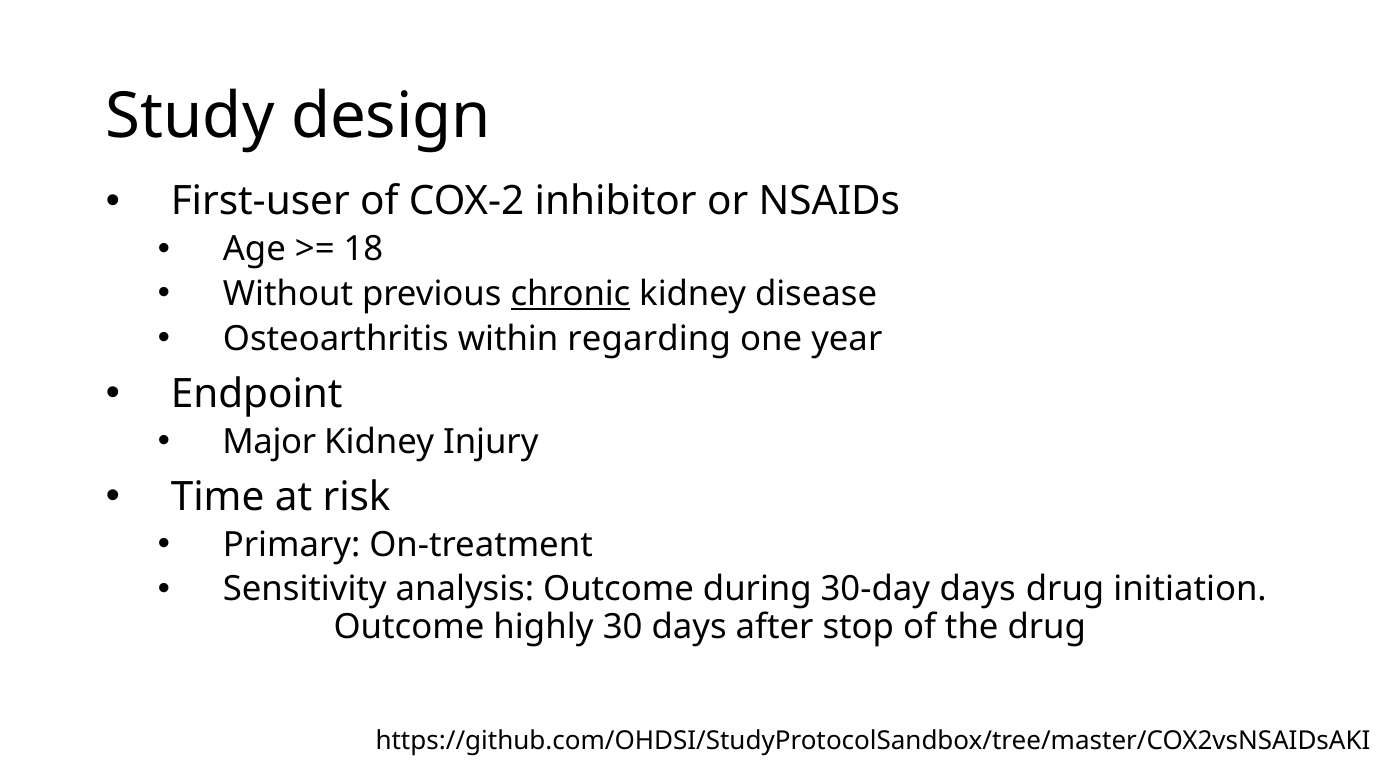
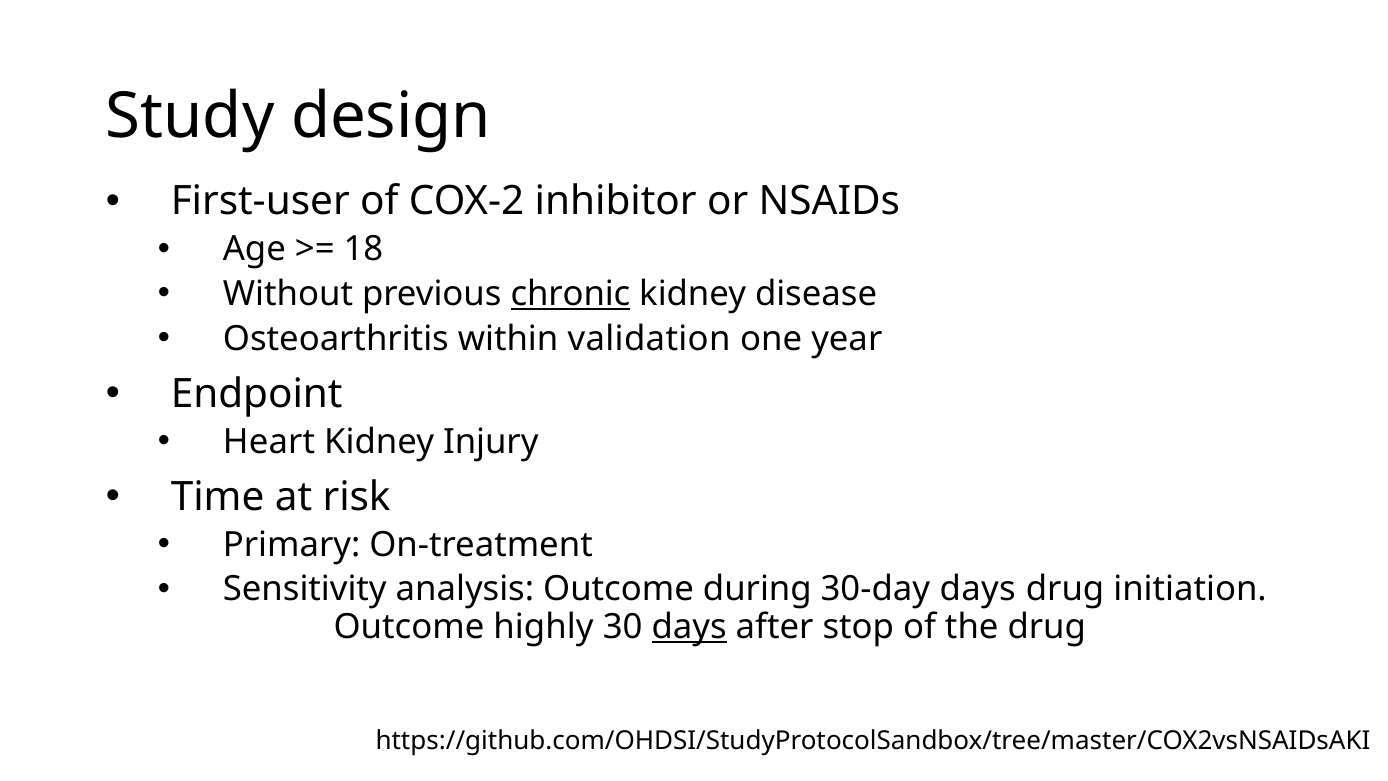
regarding: regarding -> validation (649, 339)
Major: Major -> Heart (269, 441)
days underline: none -> present (689, 626)
